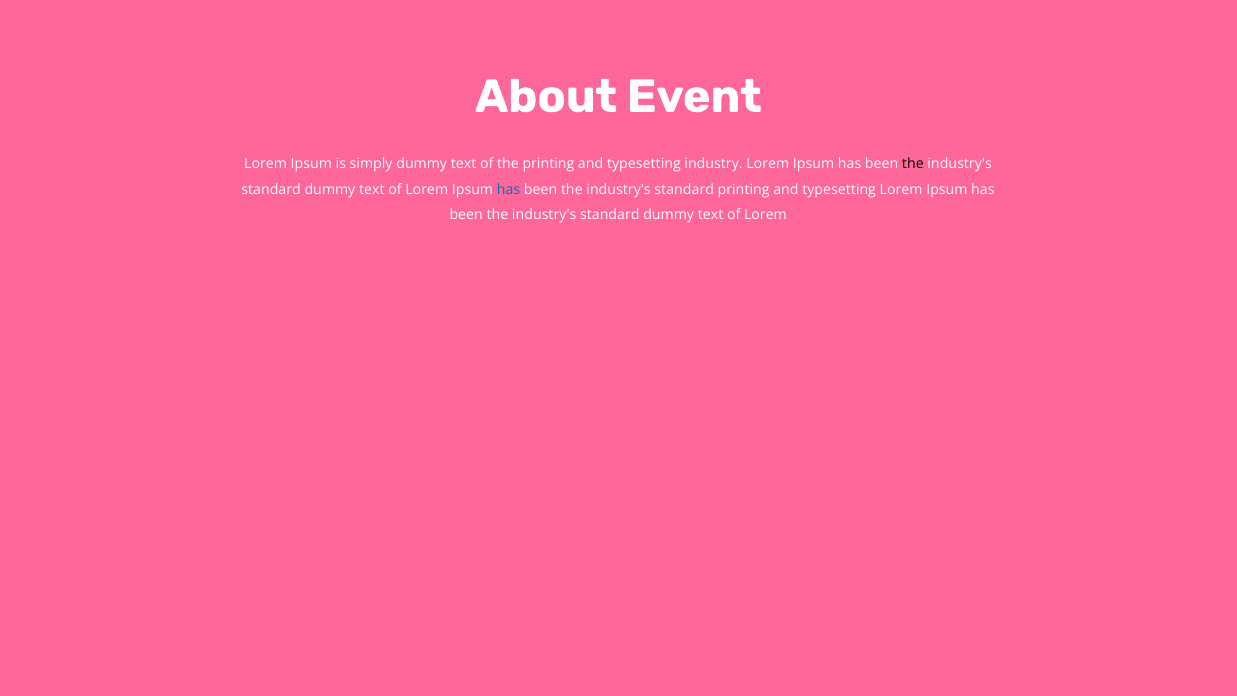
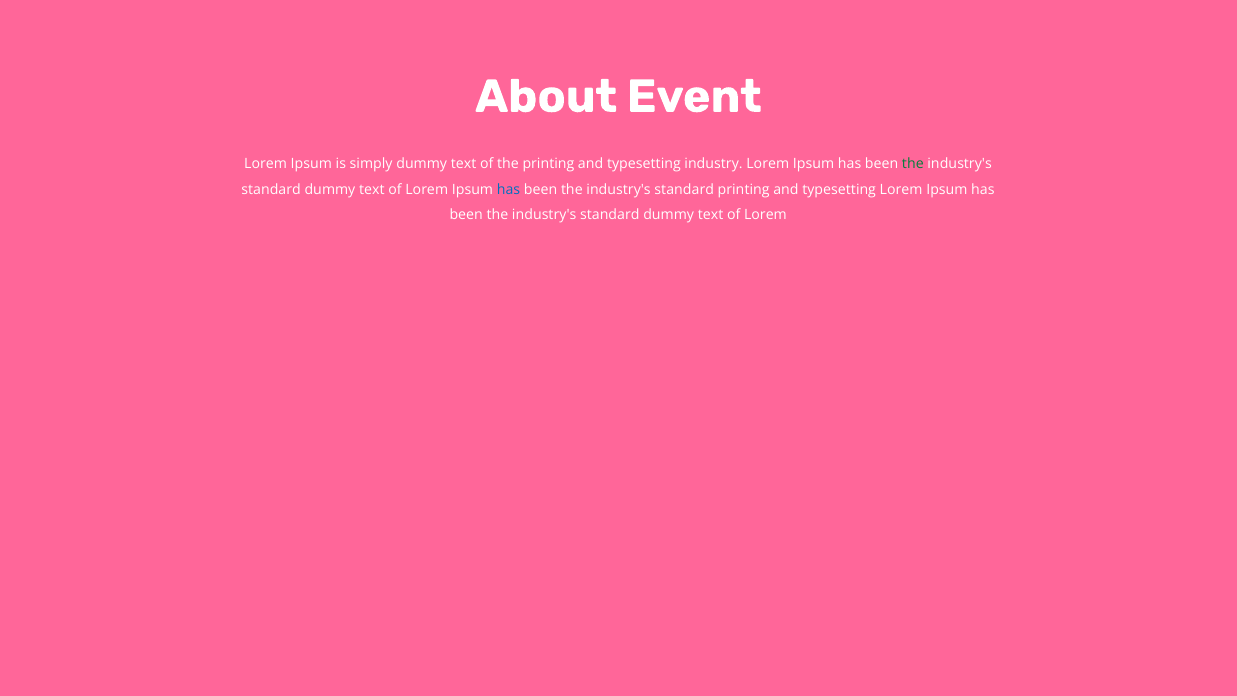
the colour: black -> green (913, 164)
